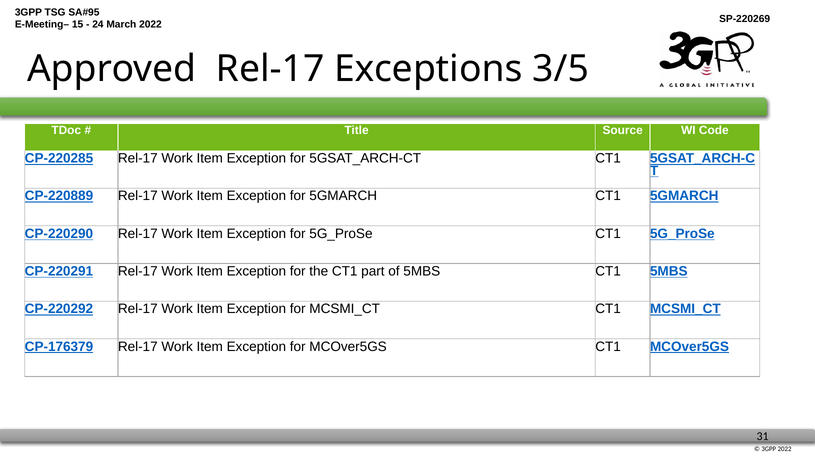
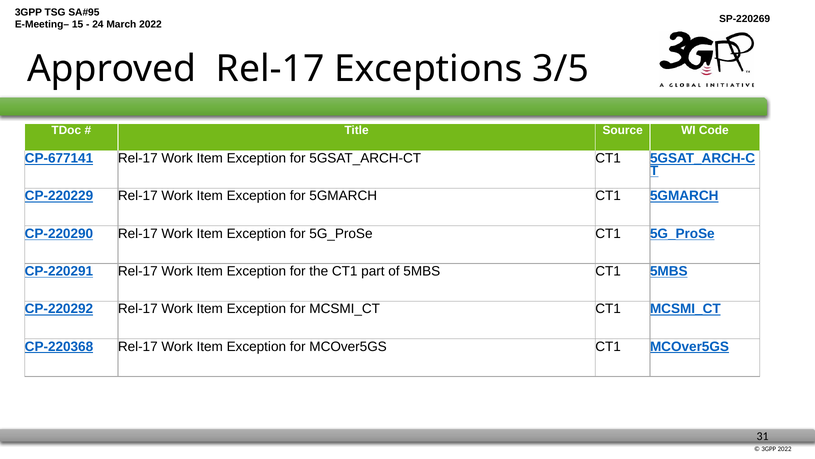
CP-220285: CP-220285 -> CP-677141 (59, 158)
CP-220889: CP-220889 -> CP-220229 (59, 196)
CP-176379: CP-176379 -> CP-220368 (59, 346)
